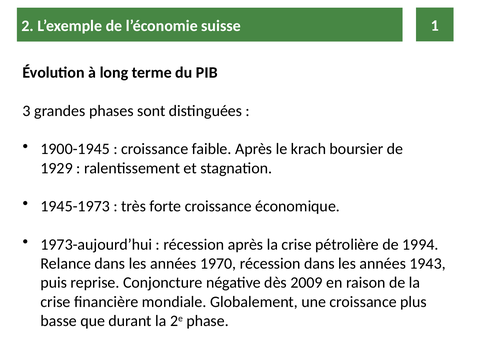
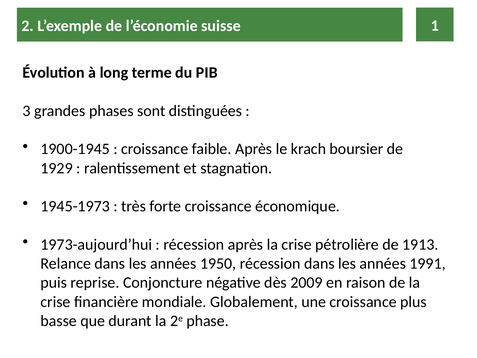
1994: 1994 -> 1913 (420, 244)
1970: 1970 -> 1950 (218, 263)
1943: 1943 -> 1991 (428, 263)
